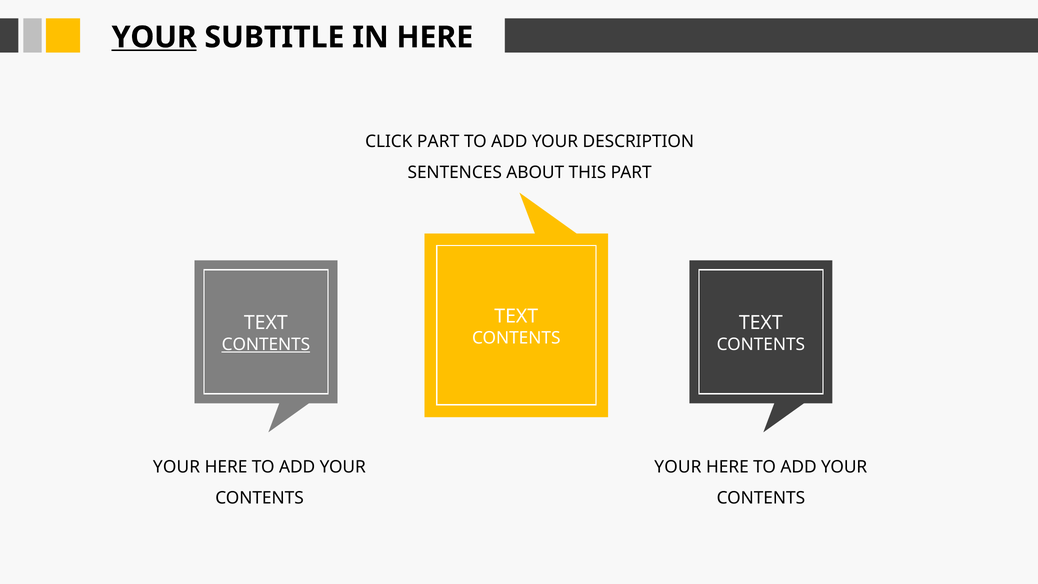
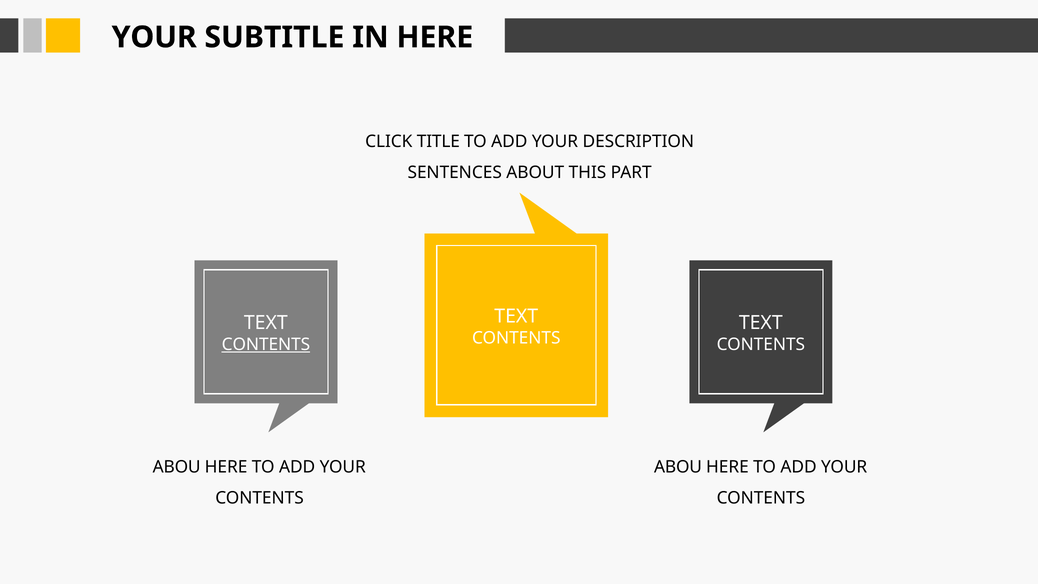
YOUR underline: present -> none (154, 37)
CLICK PART: PART -> TITLE (438, 142)
YOUR: YOUR -> ABOU (177, 467)
YOUR: YOUR -> ABOU (678, 467)
